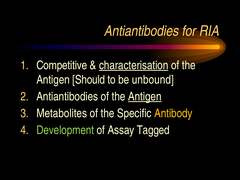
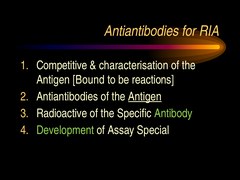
characterisation underline: present -> none (134, 65)
Should: Should -> Bound (89, 80)
unbound: unbound -> reactions (153, 80)
Metabolites: Metabolites -> Radioactive (62, 113)
Antibody colour: yellow -> light green (173, 113)
Tagged: Tagged -> Special (153, 130)
